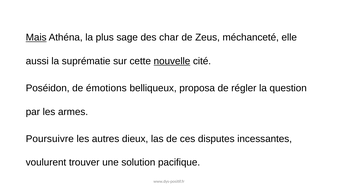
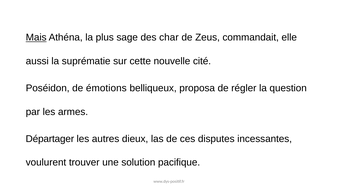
méchanceté: méchanceté -> commandait (251, 37)
nouvelle underline: present -> none (172, 61)
Poursuivre: Poursuivre -> Départager (50, 139)
